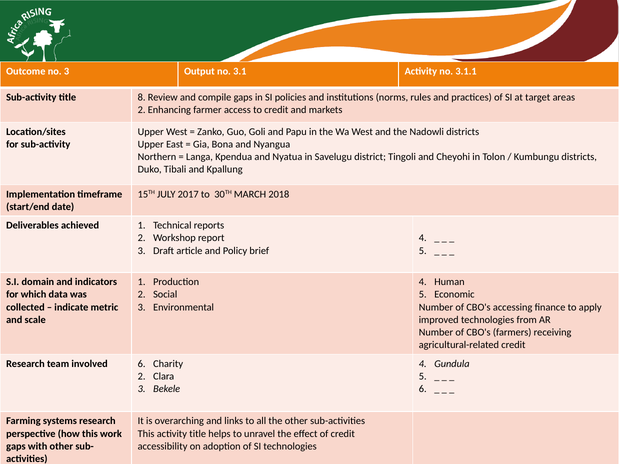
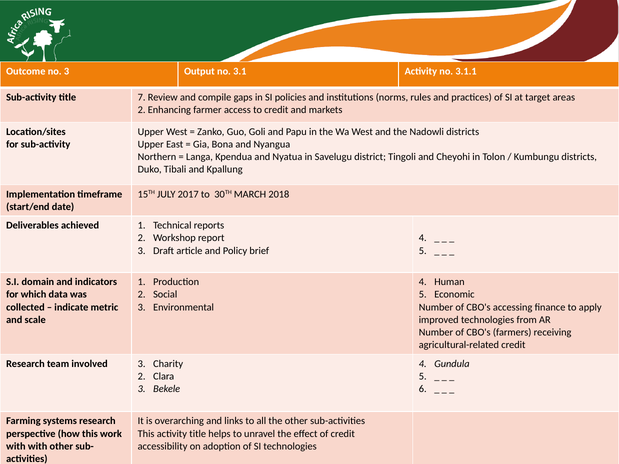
8: 8 -> 7 (142, 97)
involved 6: 6 -> 3 (142, 364)
gaps: gaps -> with (16, 446)
